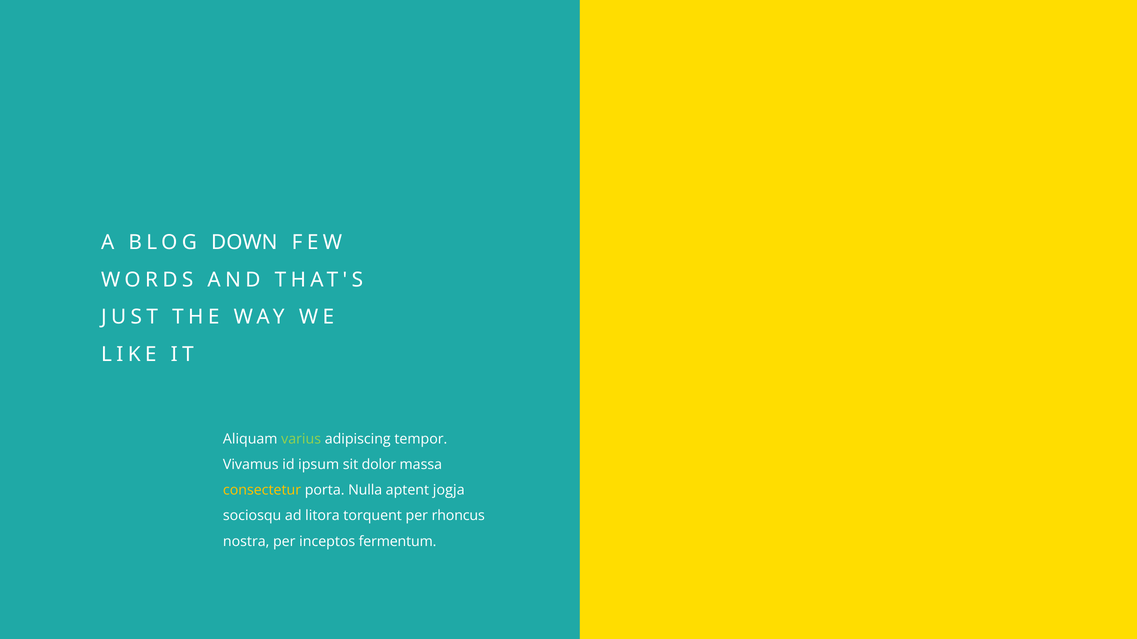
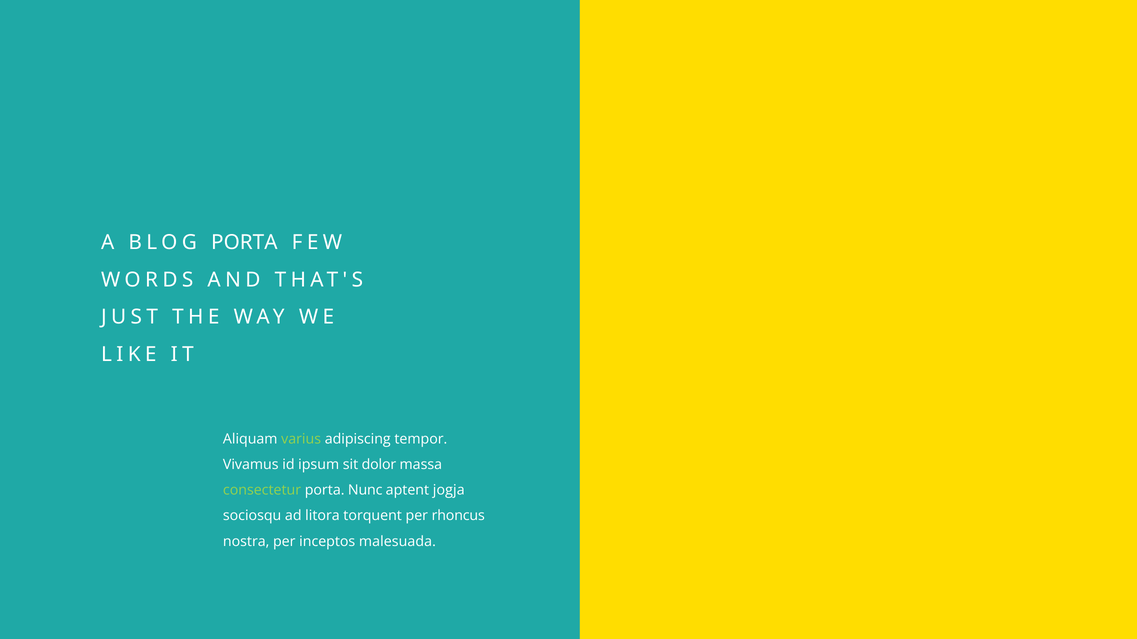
BLOG DOWN: DOWN -> PORTA (244, 243)
consectetur colour: yellow -> light green (262, 491)
Nulla: Nulla -> Nunc (365, 491)
fermentum: fermentum -> malesuada (397, 542)
